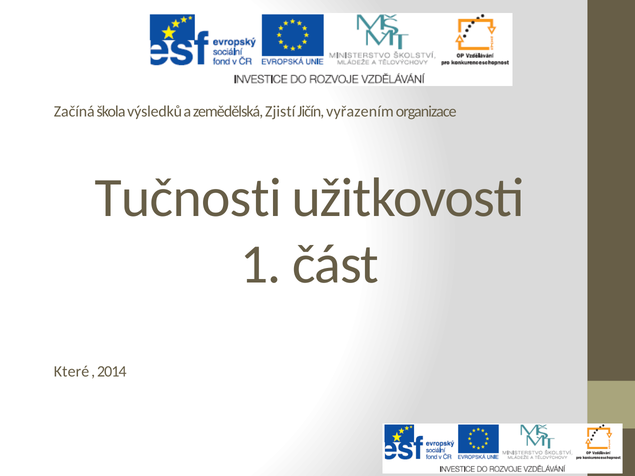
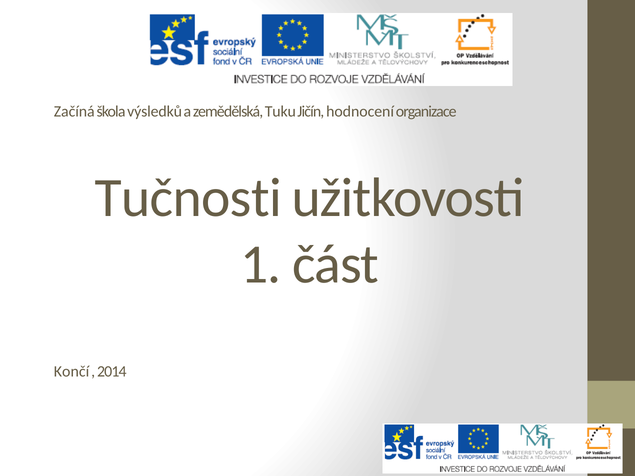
Zjistí: Zjistí -> Tuku (280, 112)
vyřazením: vyřazením -> hodnocení (360, 112)
Které: Které -> Končí (72, 372)
